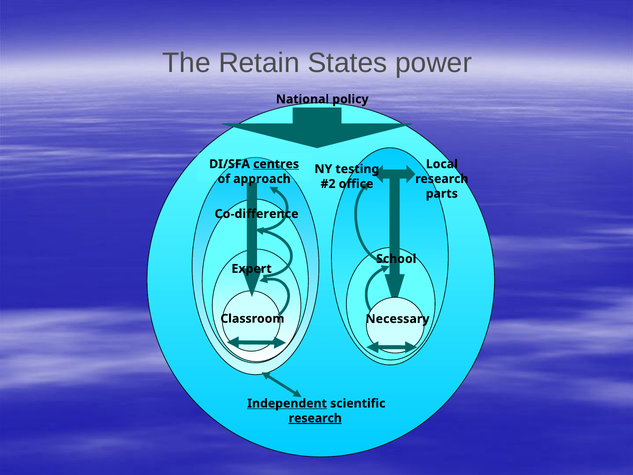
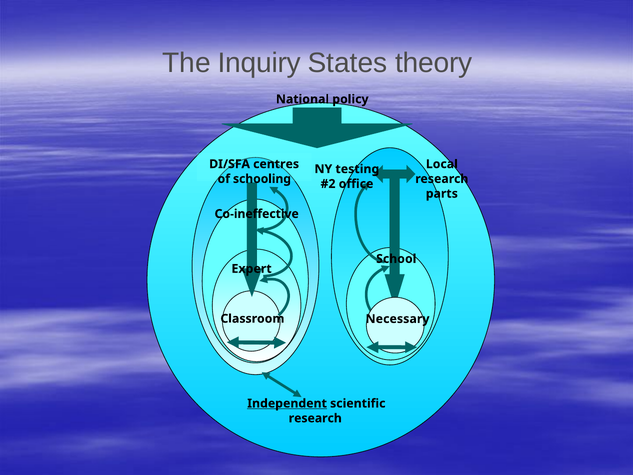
Retain: Retain -> Inquiry (259, 63)
power: power -> theory (434, 63)
centres underline: present -> none (276, 164)
approach: approach -> schooling (262, 179)
Co-difference: Co-difference -> Co-ineffective (257, 214)
research underline: present -> none (315, 418)
